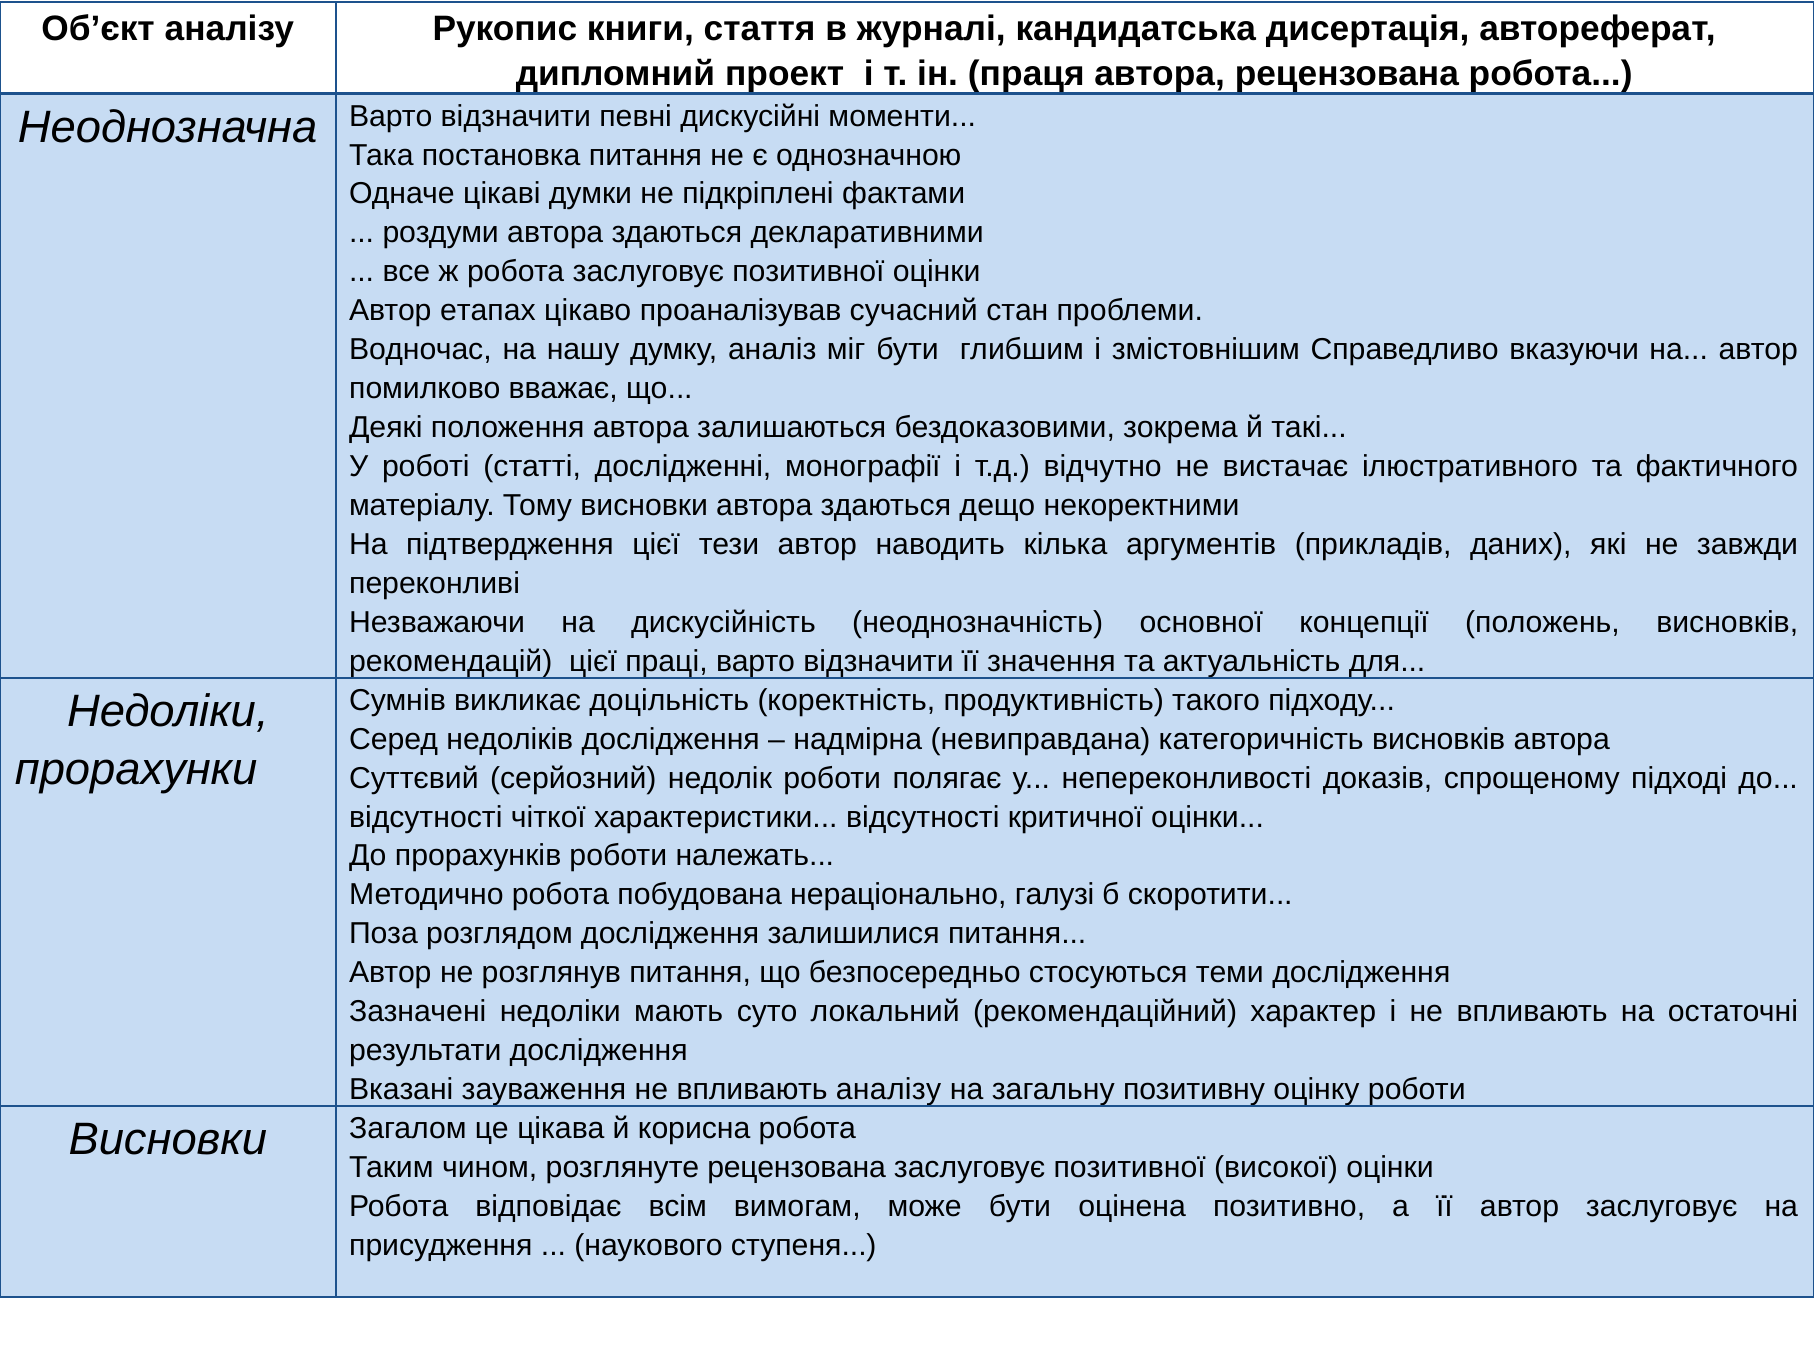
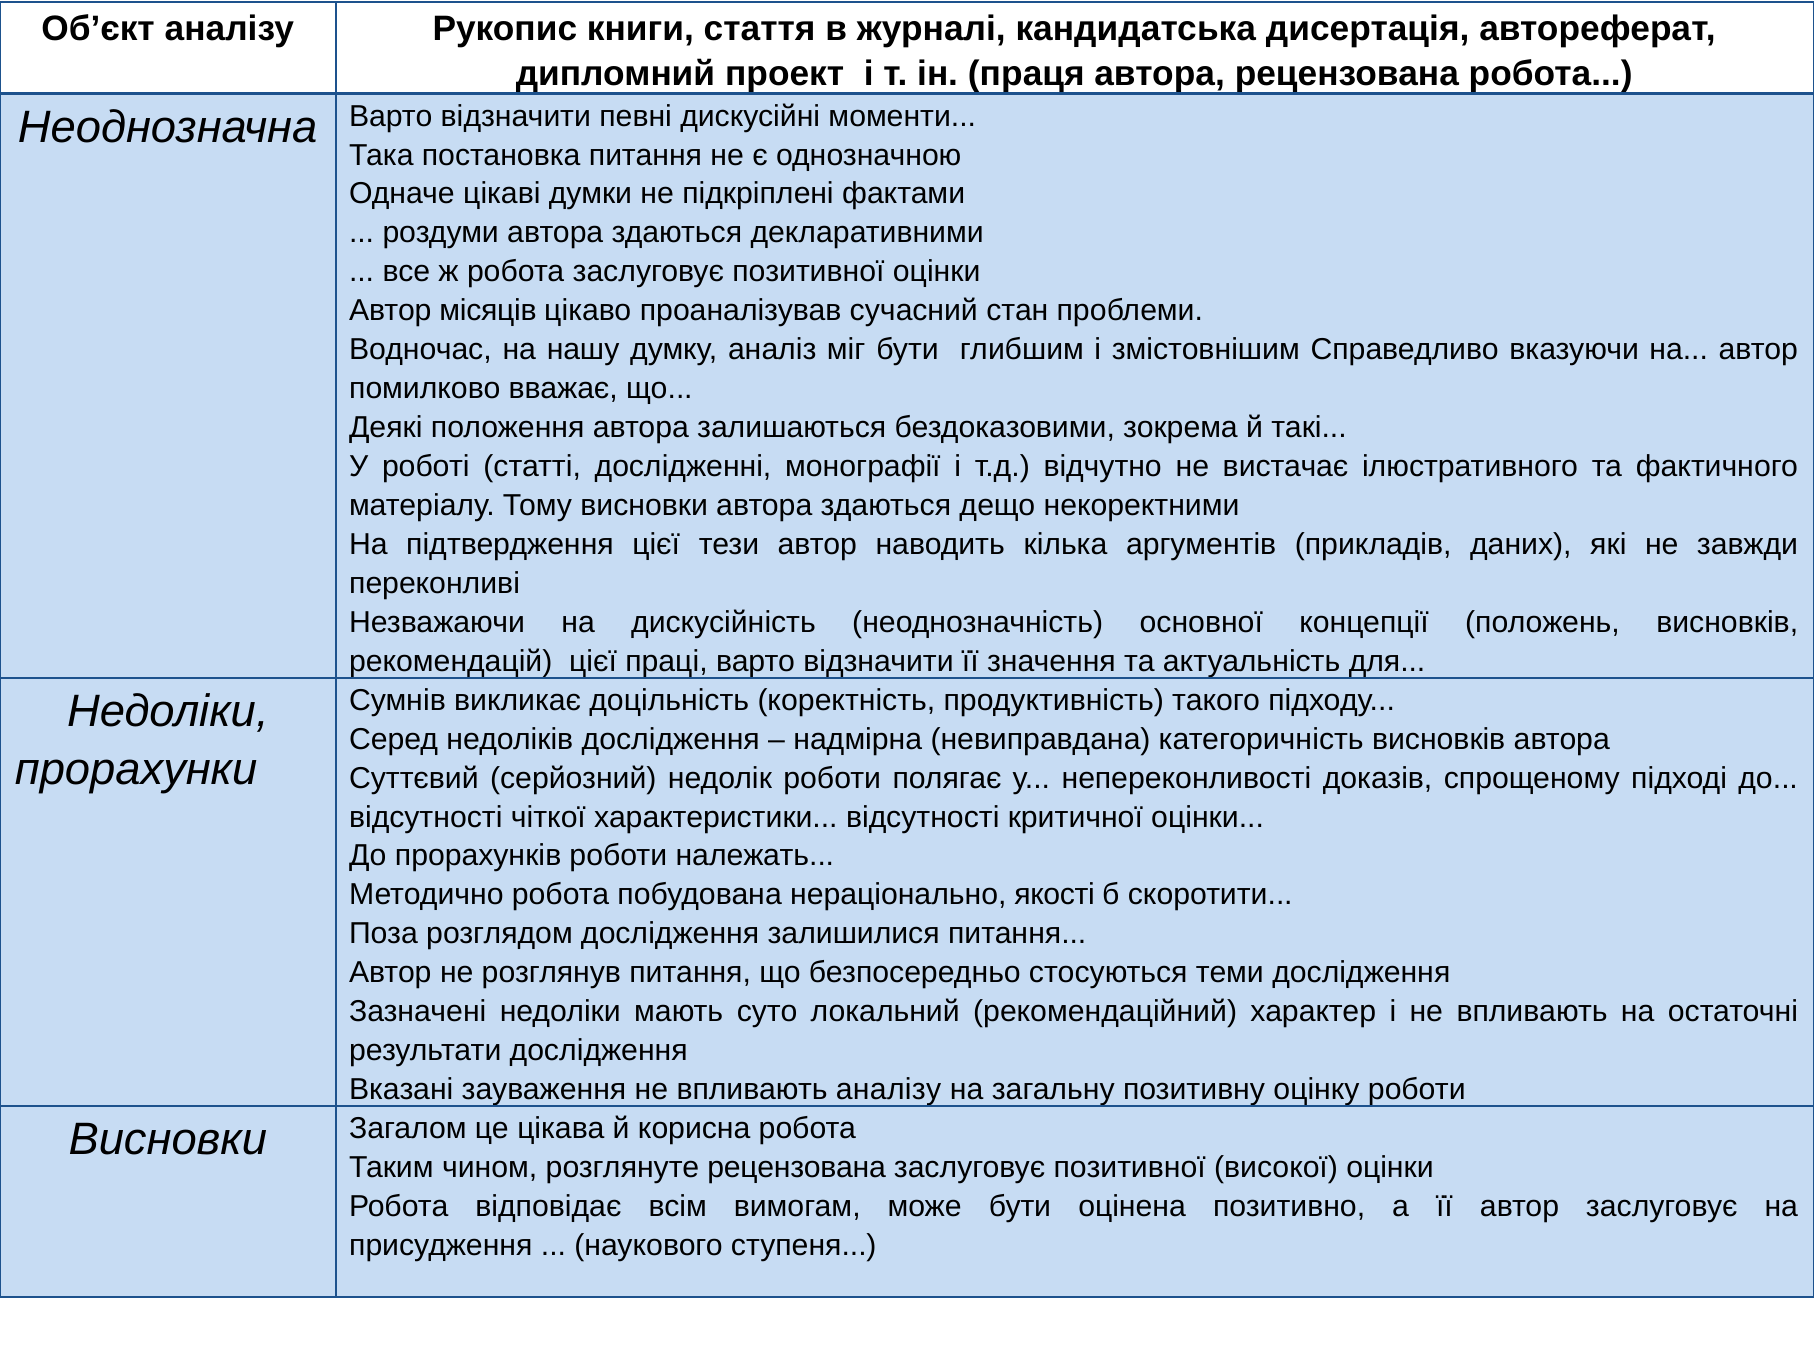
етапах: етапах -> місяців (488, 311)
галузі: галузі -> якості (1055, 895)
